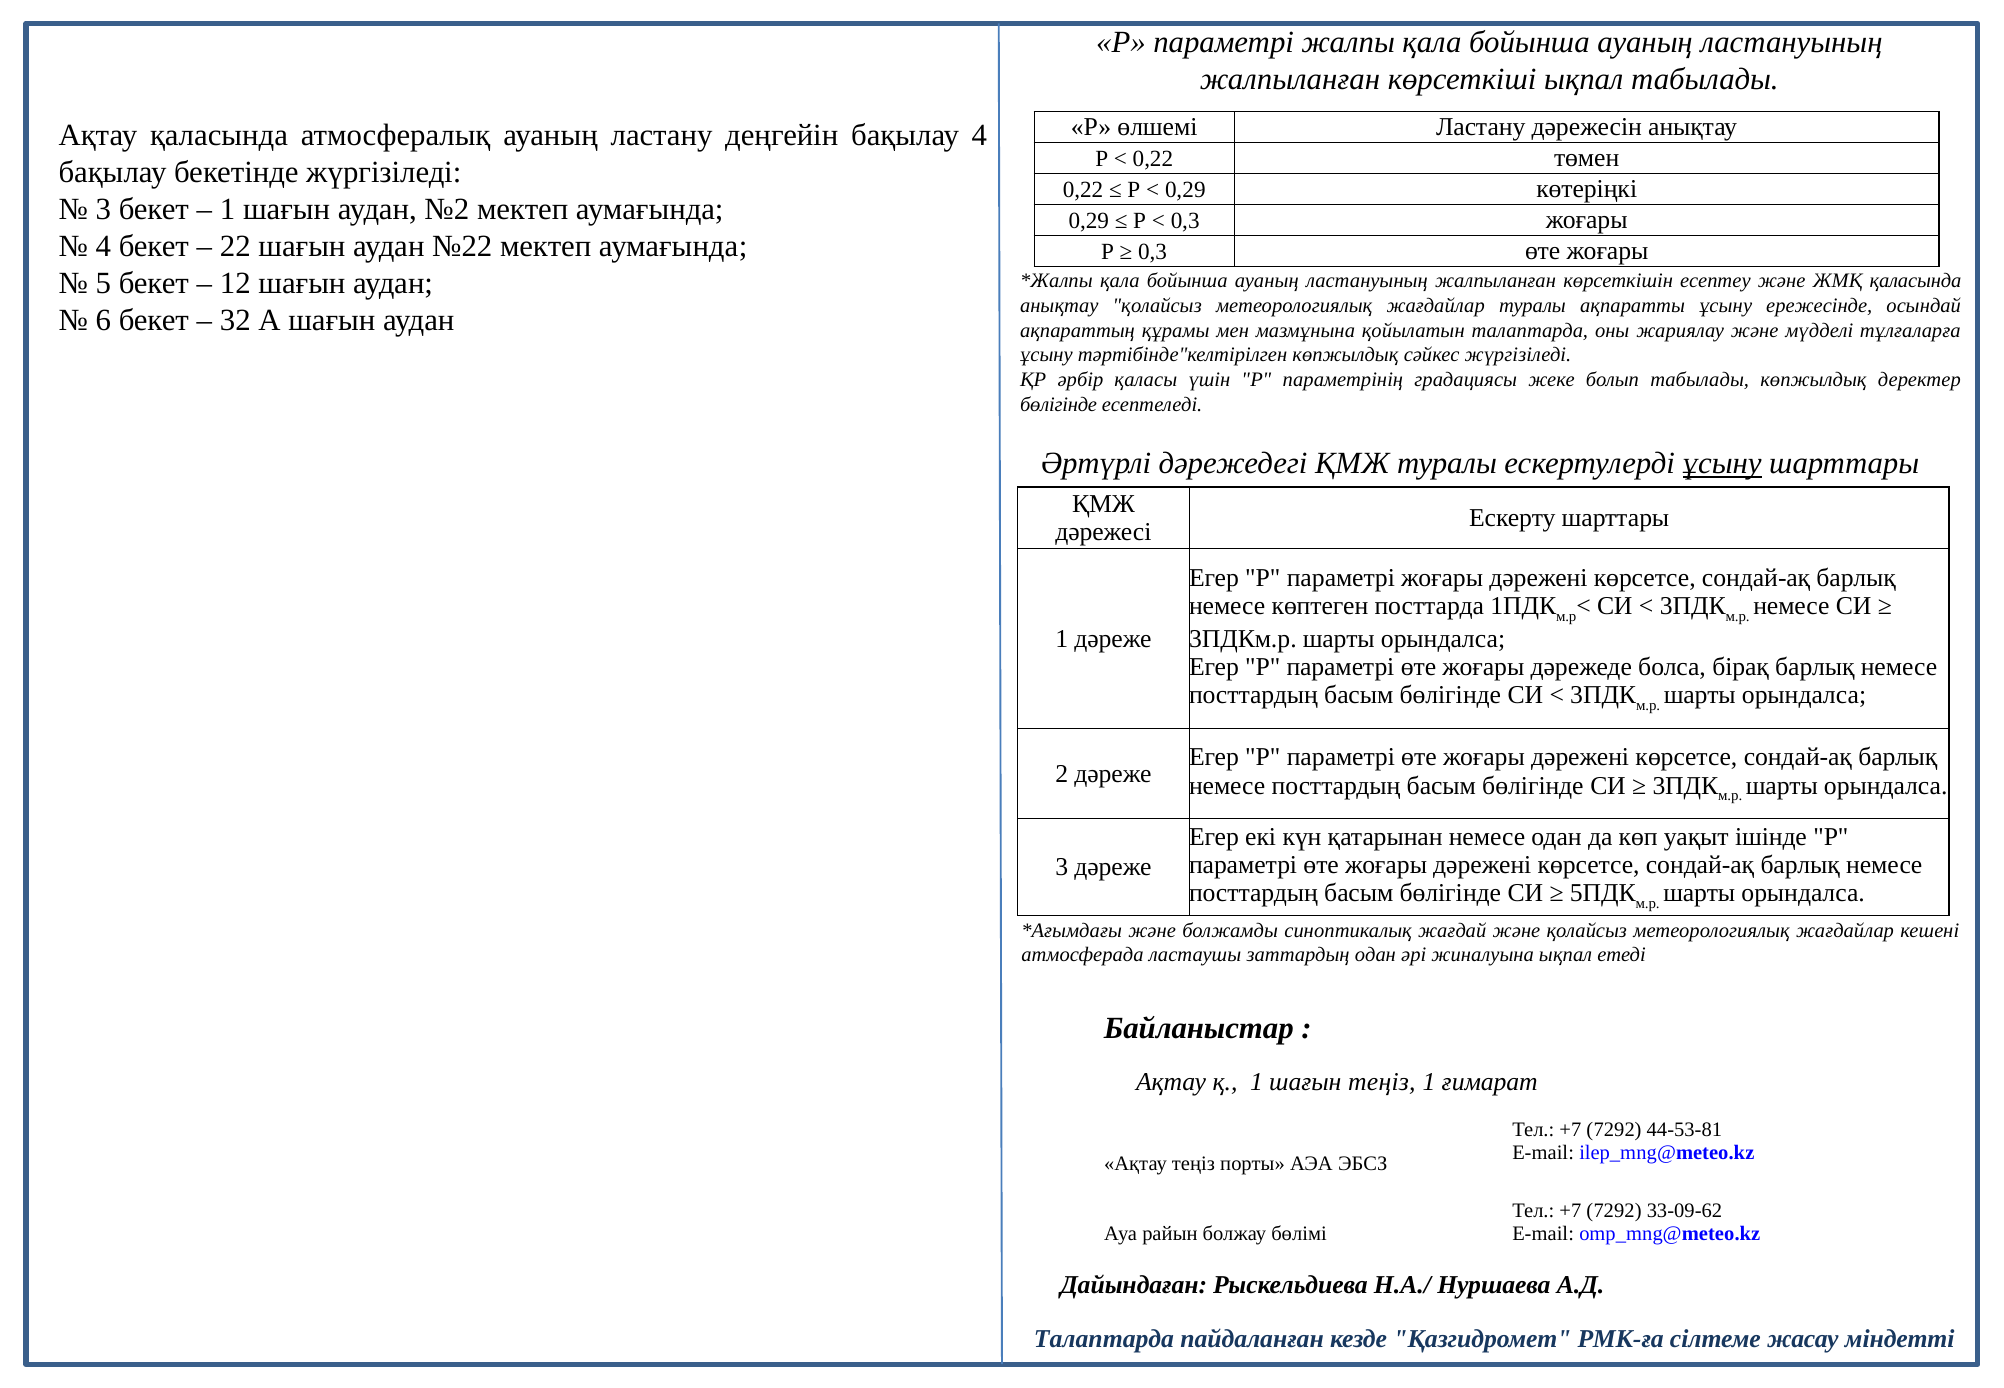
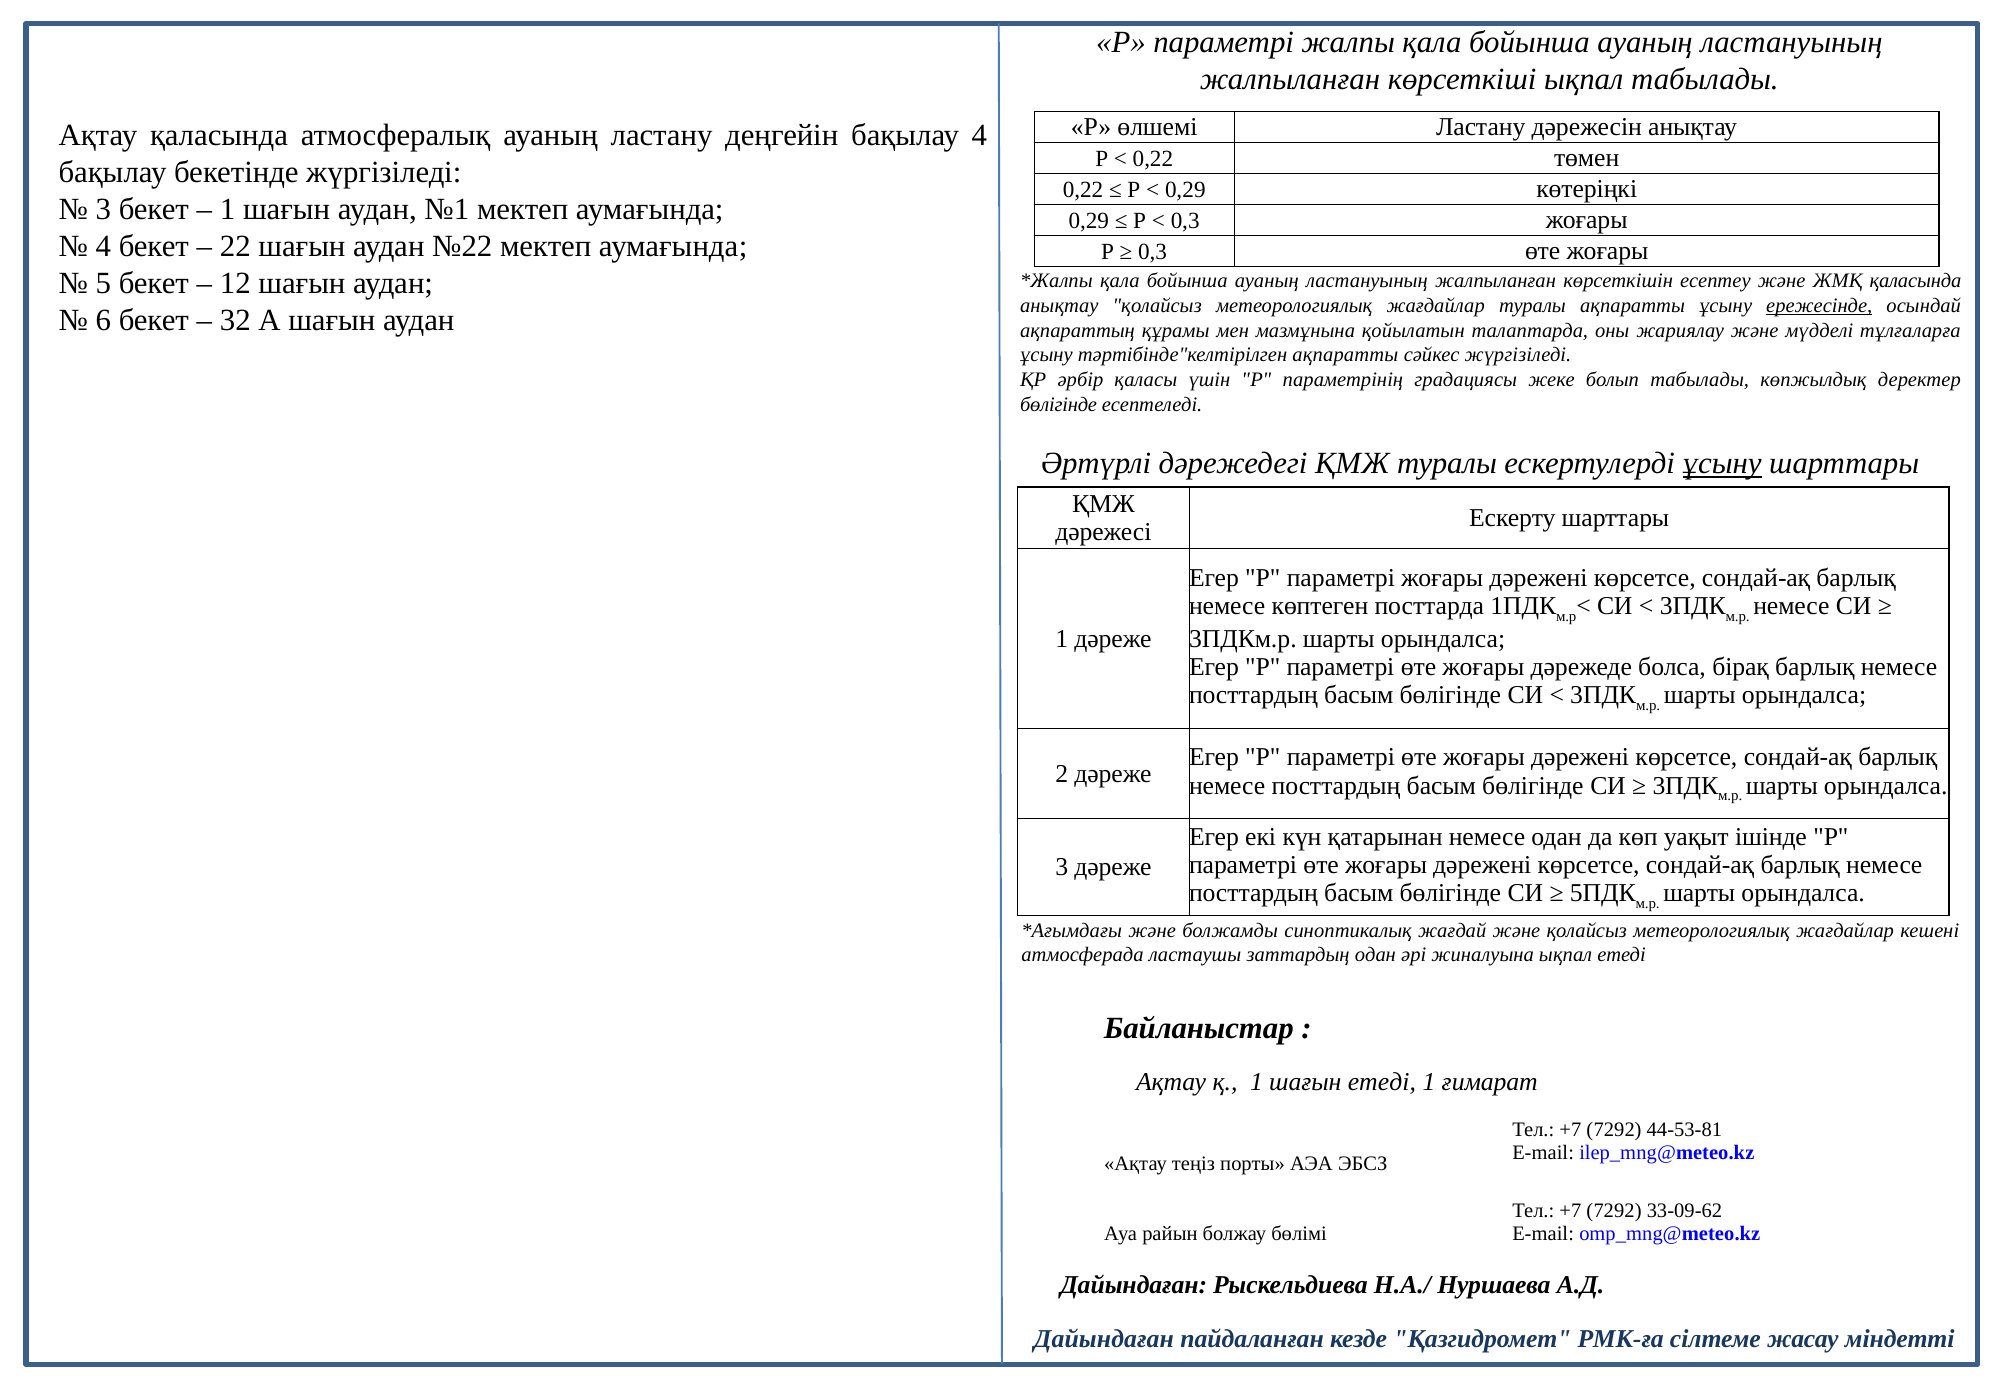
№2: №2 -> №1 (447, 210)
ережесінде underline: none -> present (1819, 306)
тәртібінде"келтірілген көпжылдық: көпжылдық -> ақпаратты (1345, 355)
шағын теңіз: теңіз -> етеді (1382, 1082)
Талаптарда: Талаптарда -> Дайындаған (1104, 1338)
